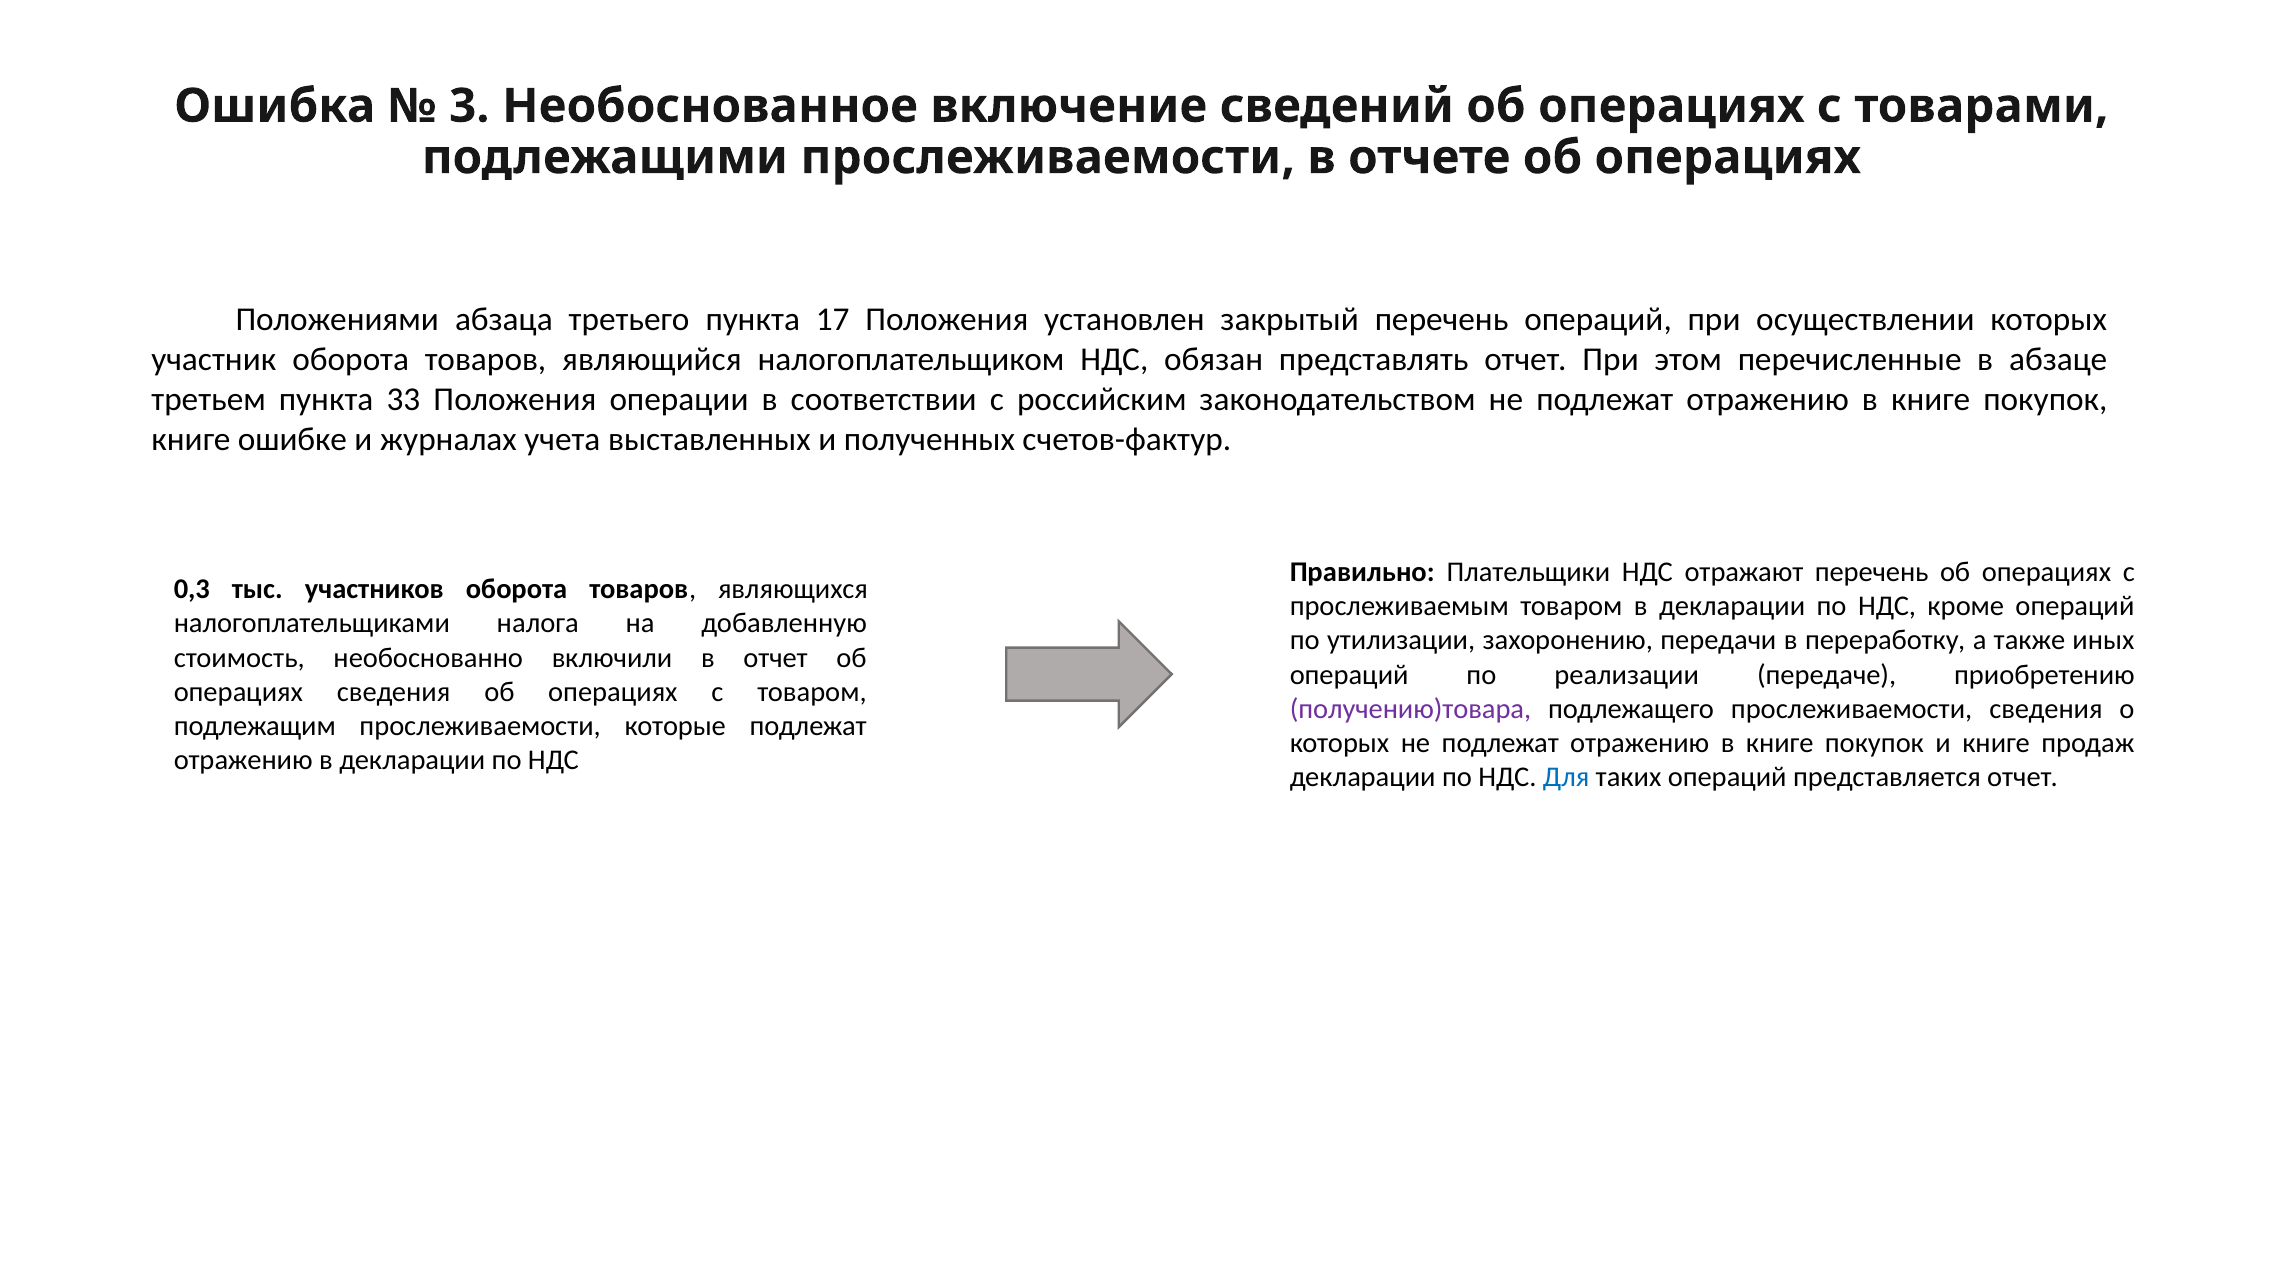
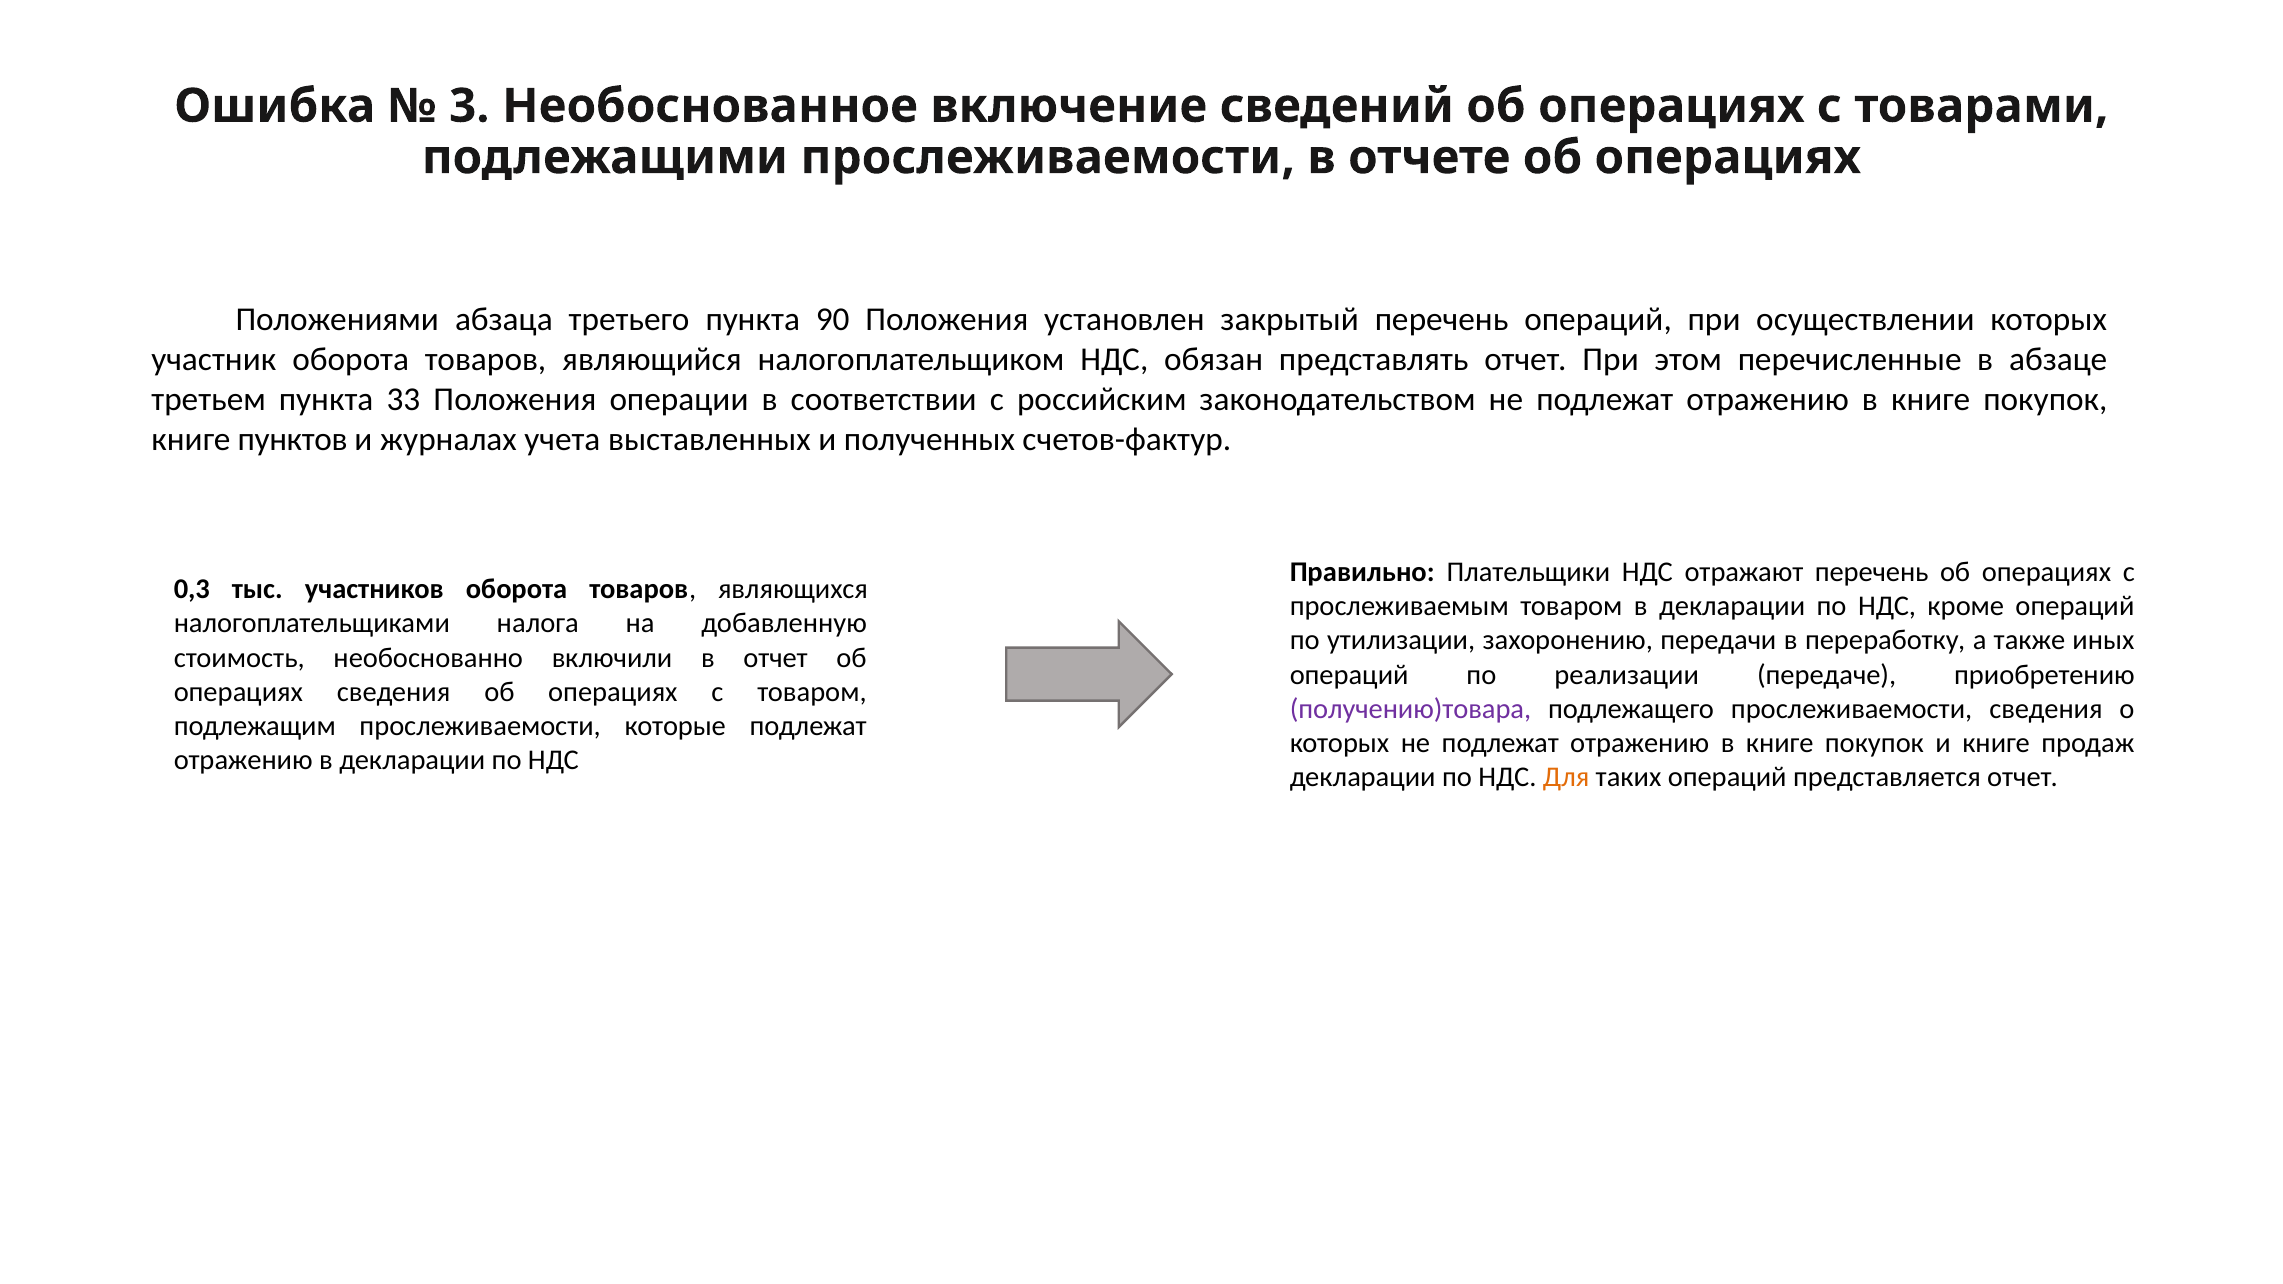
17: 17 -> 90 (833, 320)
ошибке: ошибке -> пунктов (293, 440)
Для colour: blue -> orange (1566, 778)
